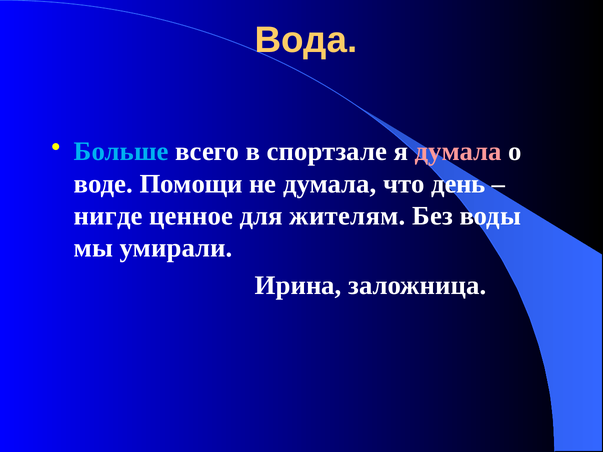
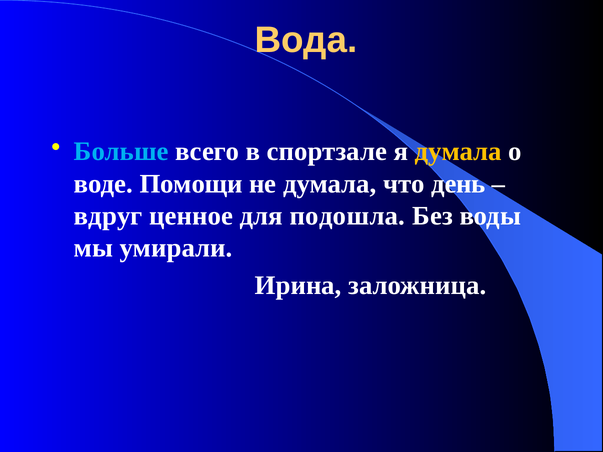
думала colour: pink -> yellow (458, 152)
нигде: нигде -> вдруг (108, 216)
жителям: жителям -> подошла (347, 216)
